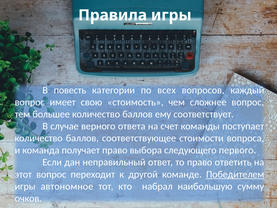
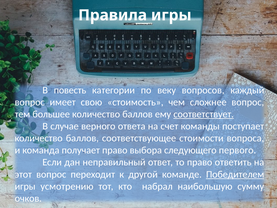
всех: всех -> веку (167, 90)
соответствует underline: none -> present (204, 114)
автономное: автономное -> усмотрению (67, 186)
